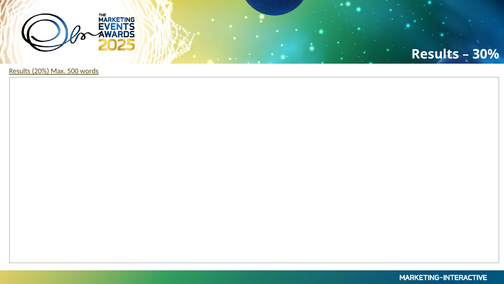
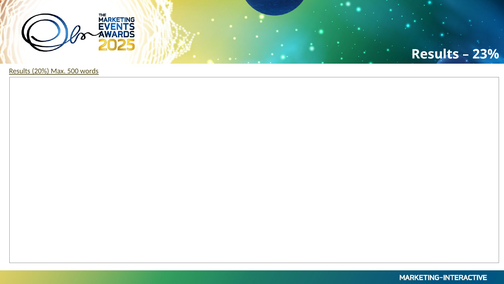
30%: 30% -> 23% (486, 54)
